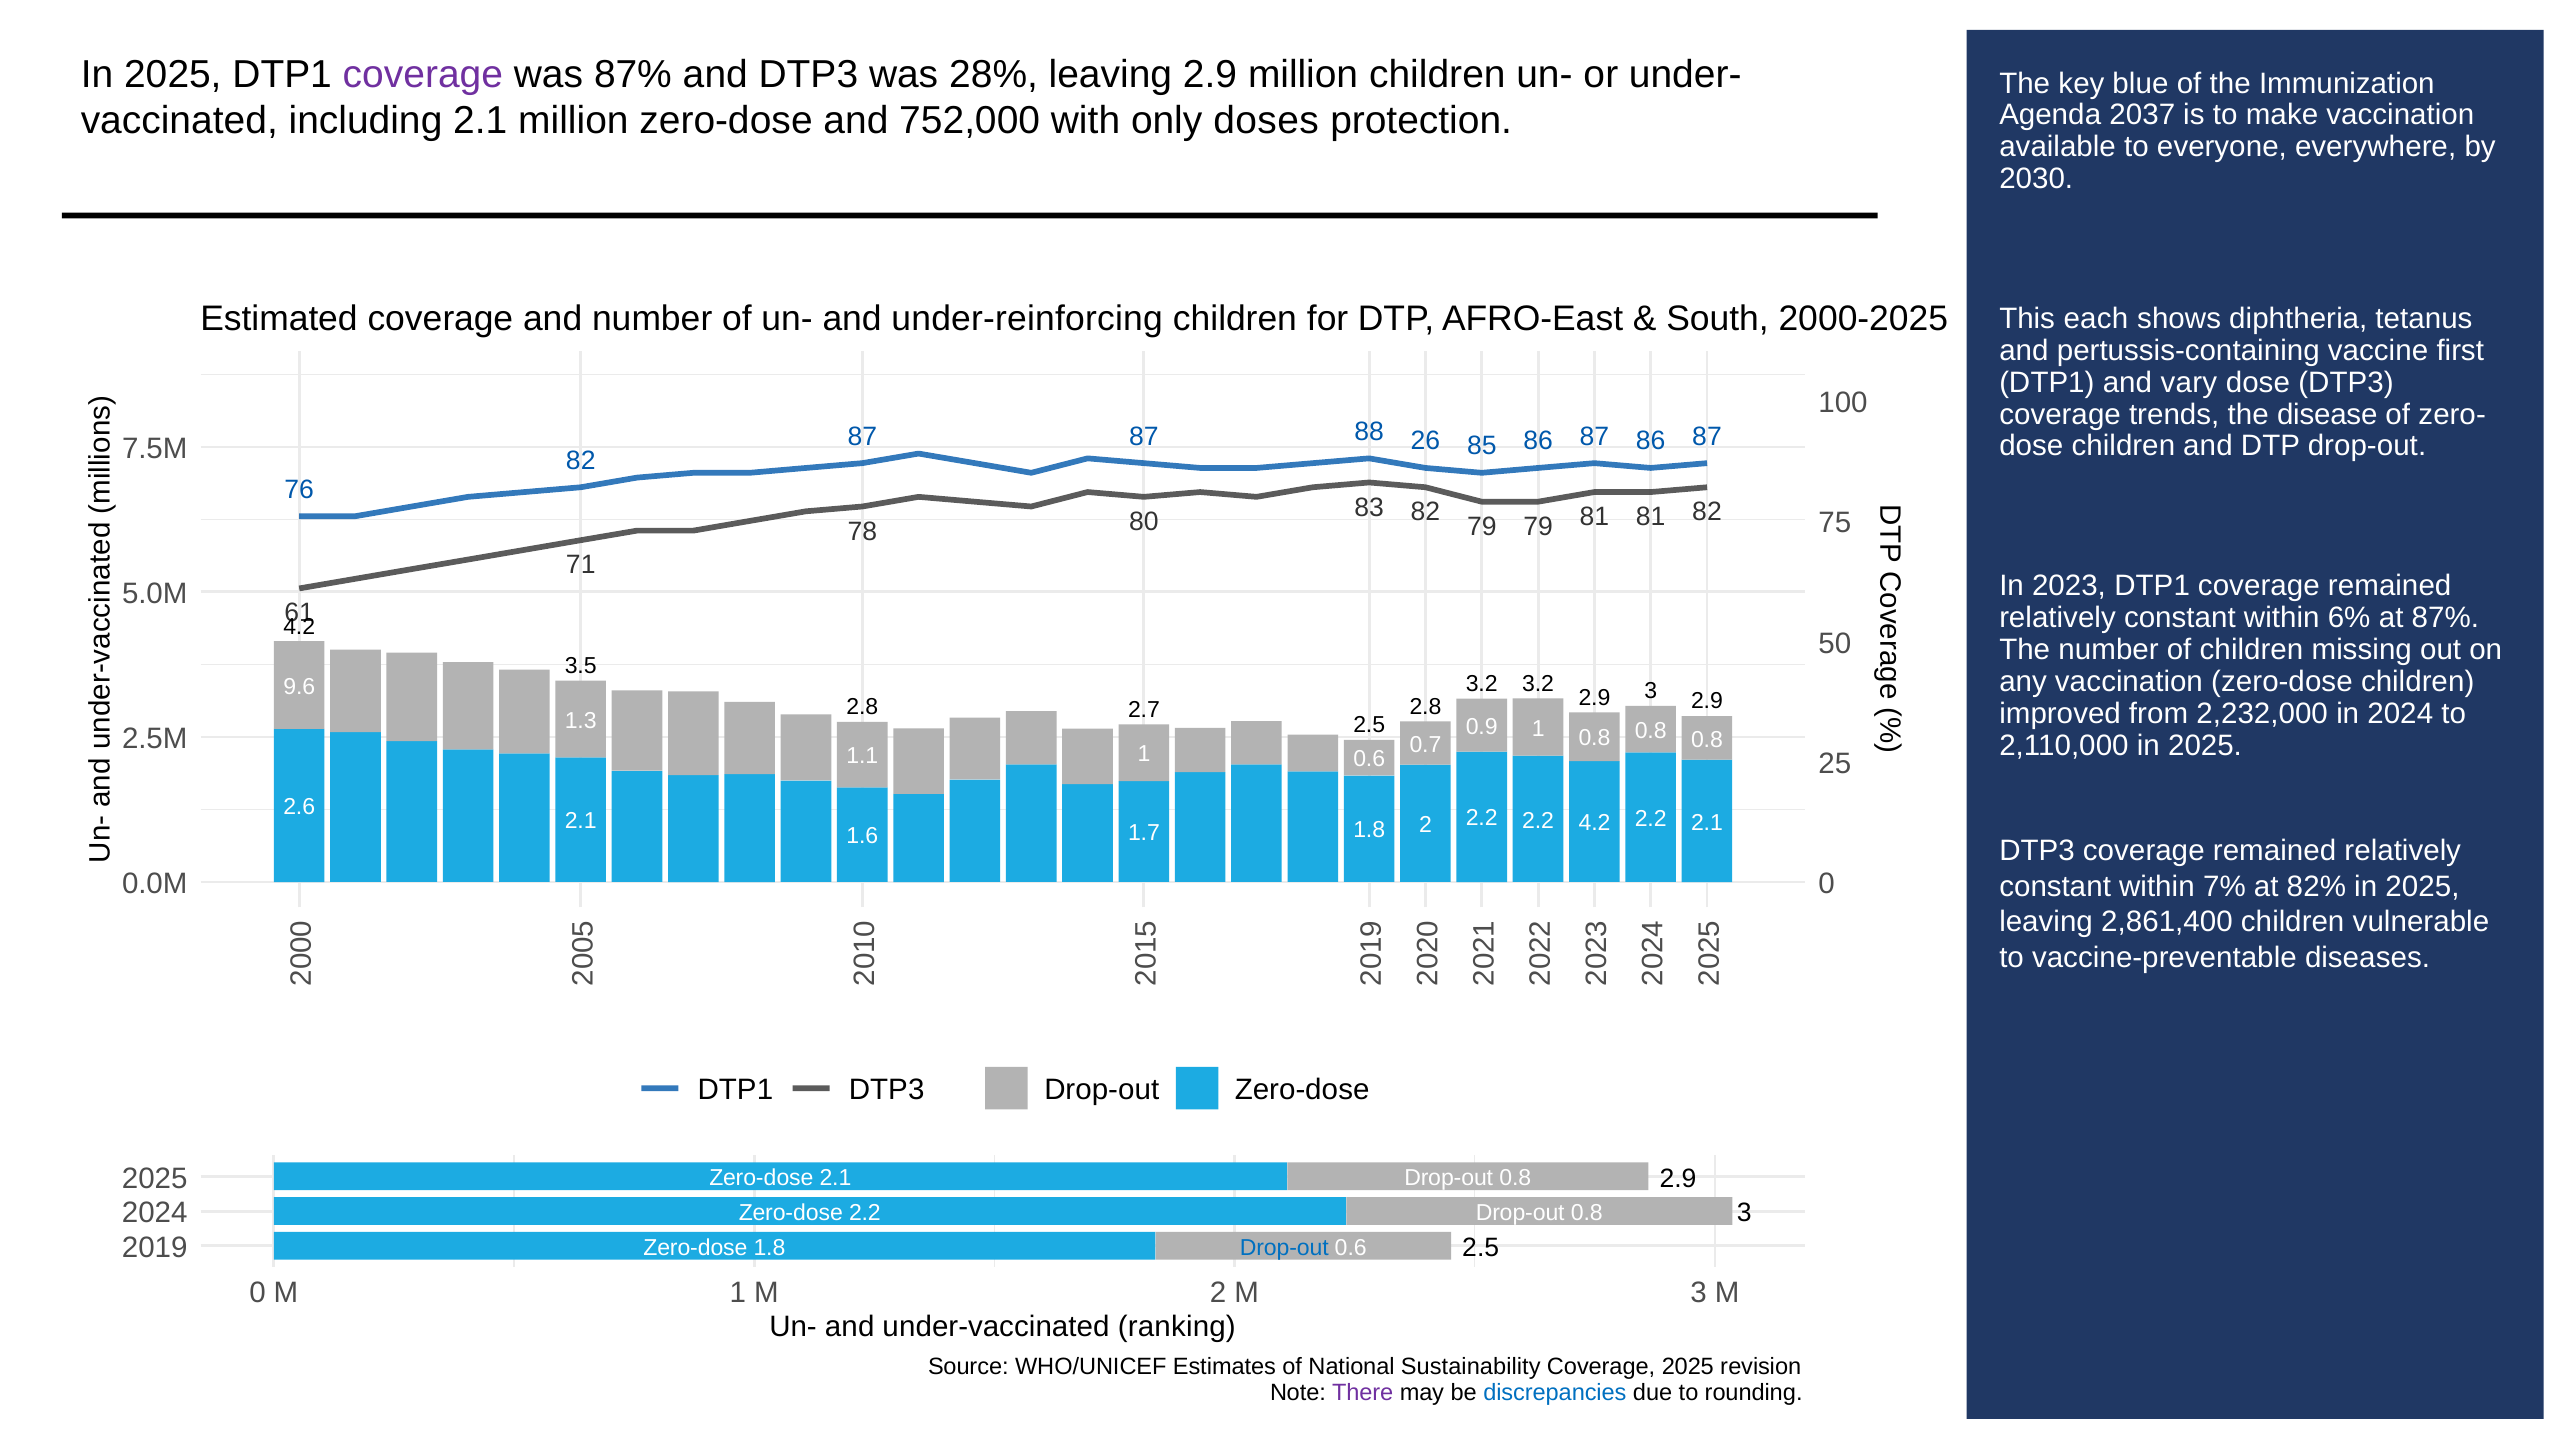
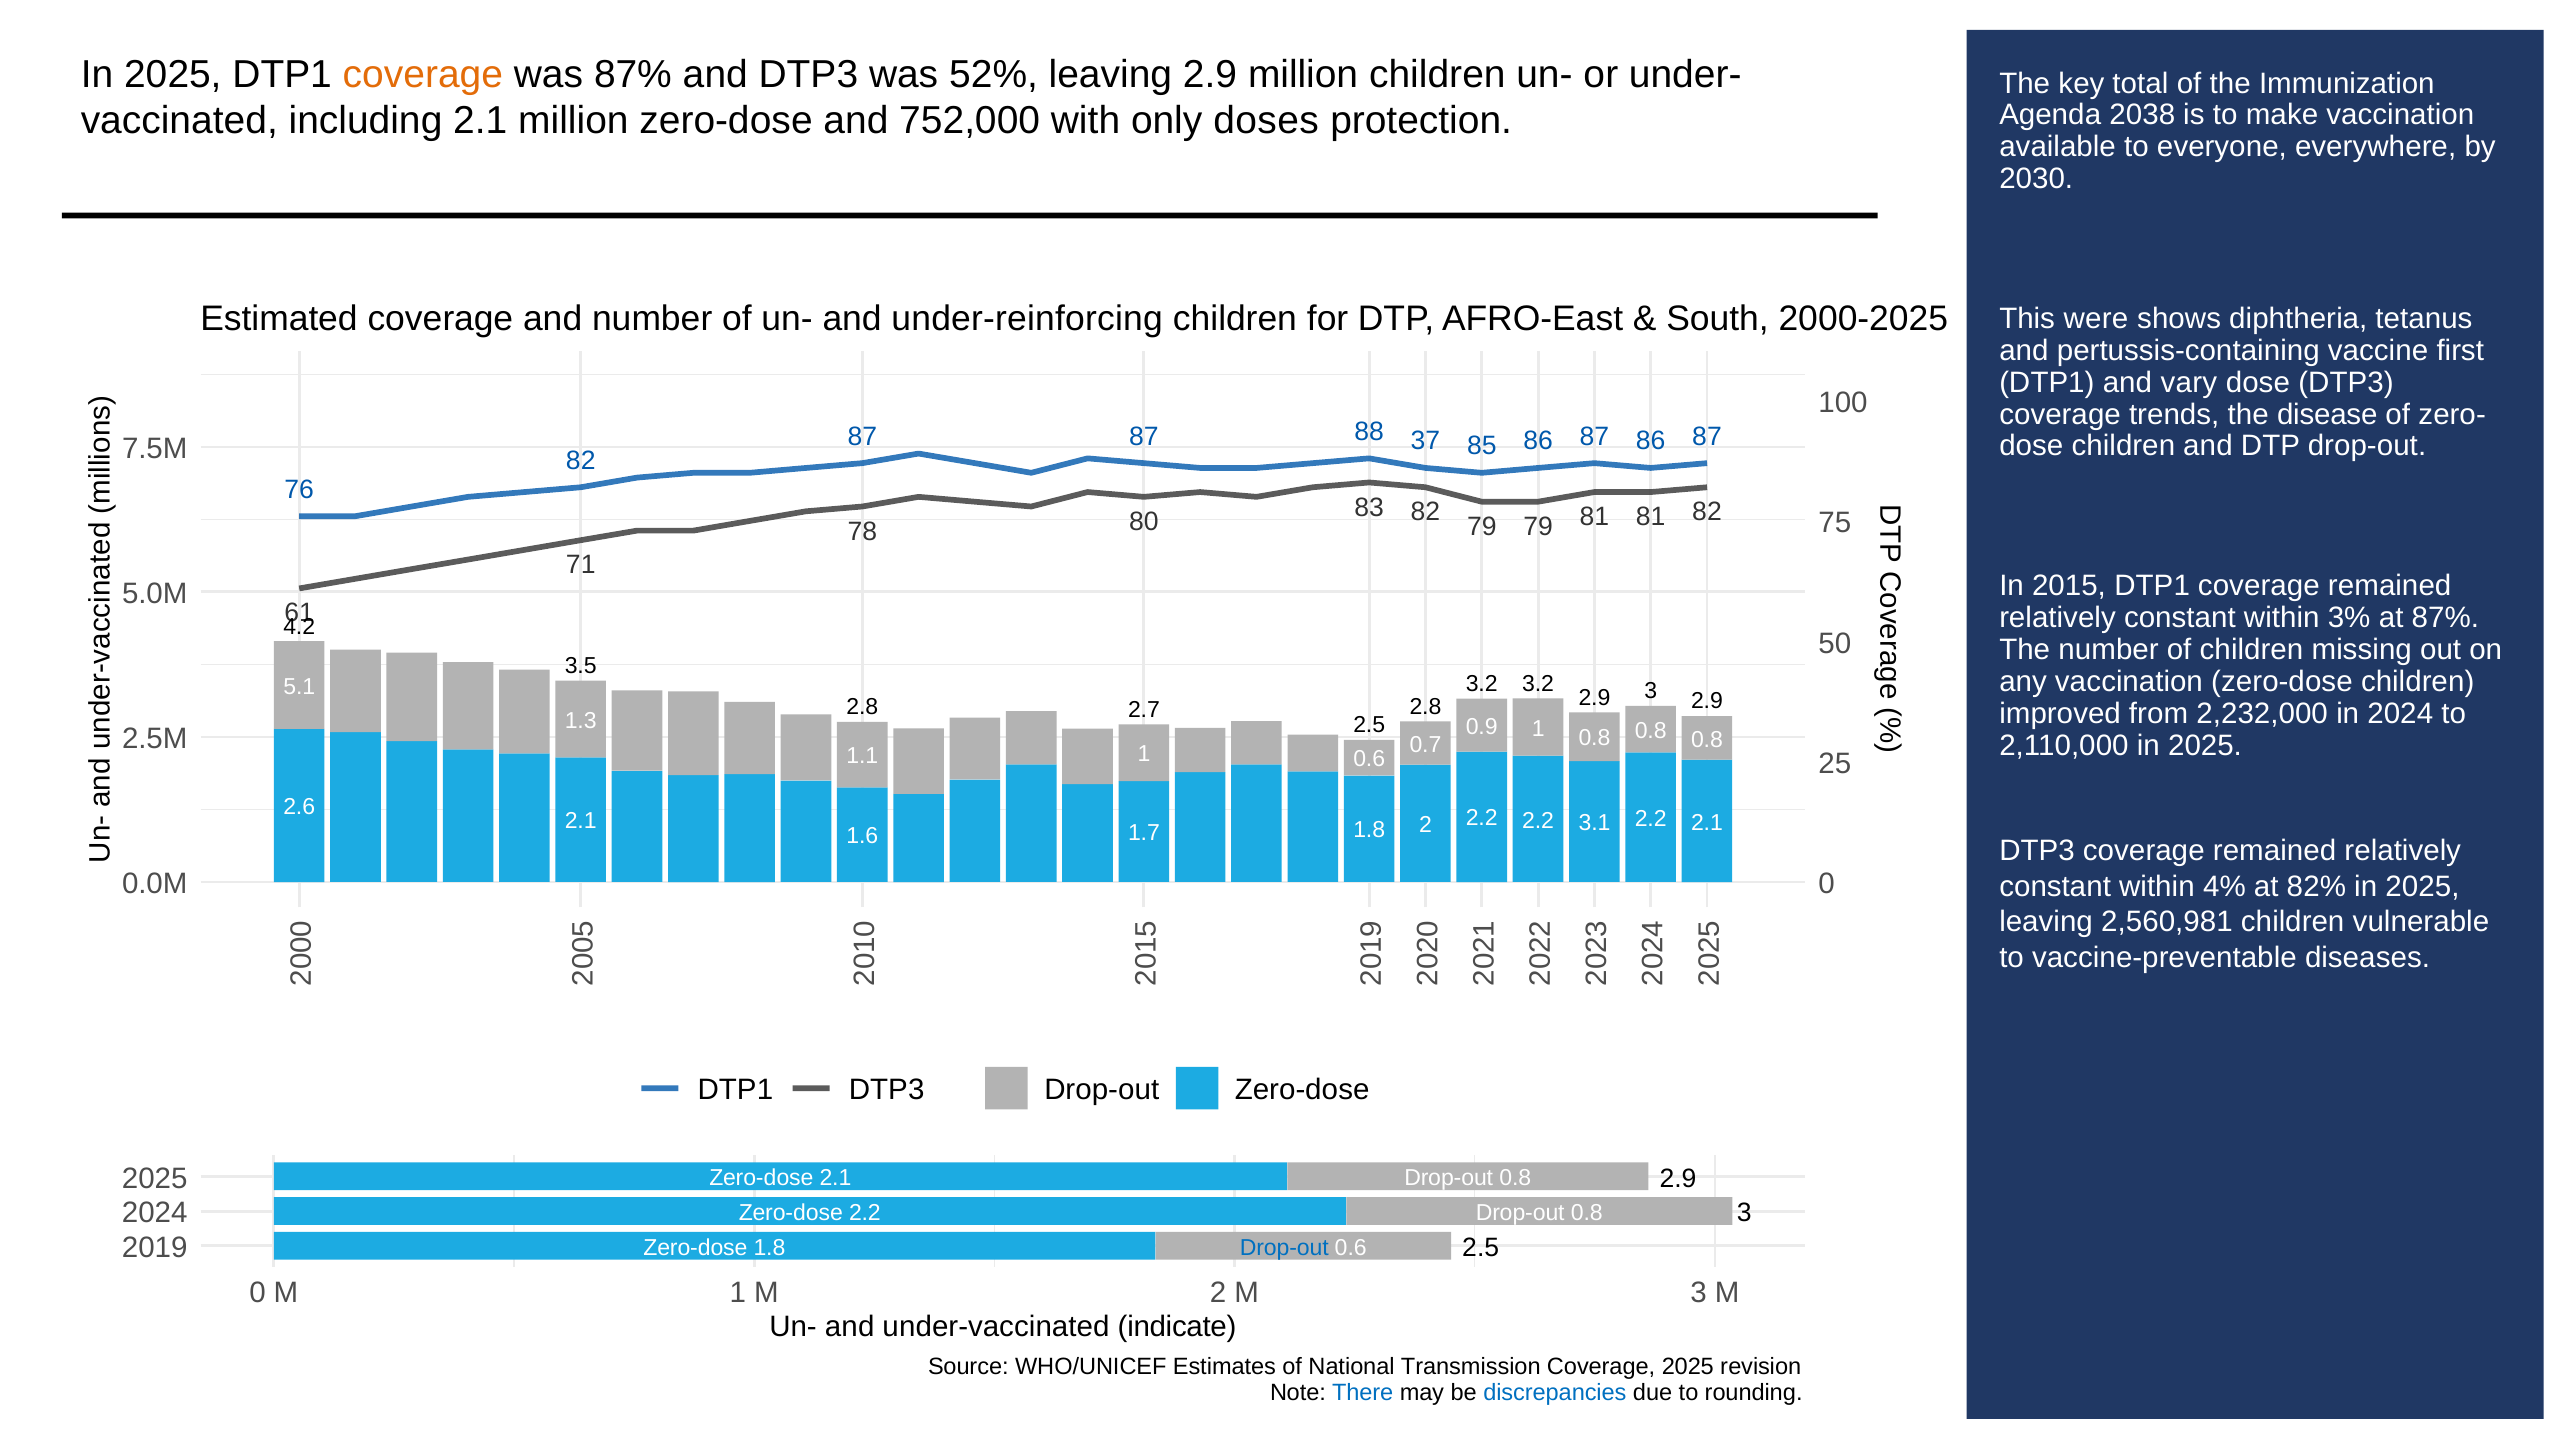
coverage colour: purple -> orange (423, 74)
28%: 28% -> 52% (994, 74)
blue: blue -> total (2140, 83)
2037: 2037 -> 2038 (2142, 115)
each: each -> were (2096, 319)
26: 26 -> 37 (1425, 441)
2023: 2023 -> 2015 (2069, 586)
6%: 6% -> 3% (2349, 618)
9.6: 9.6 -> 5.1 (299, 687)
2.2 4.2: 4.2 -> 3.1 (1595, 823)
7%: 7% -> 4% (2224, 887)
2,861,400: 2,861,400 -> 2,560,981 (2167, 922)
ranking: ranking -> indicate (1177, 1327)
Sustainability: Sustainability -> Transmission (1471, 1367)
There colour: purple -> blue (1363, 1392)
